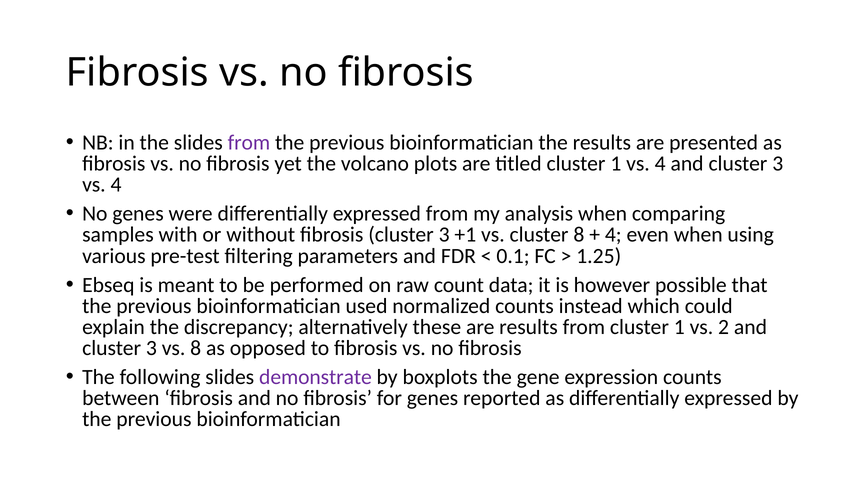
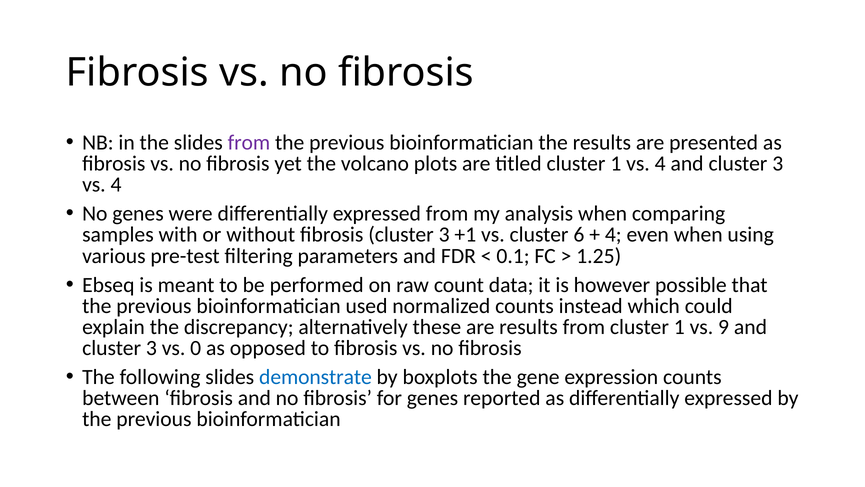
cluster 8: 8 -> 6 (579, 235)
2: 2 -> 9 (724, 327)
vs 8: 8 -> 0 (196, 348)
demonstrate colour: purple -> blue (315, 377)
